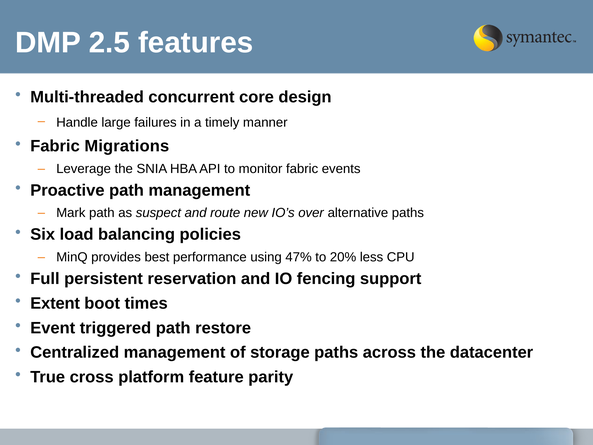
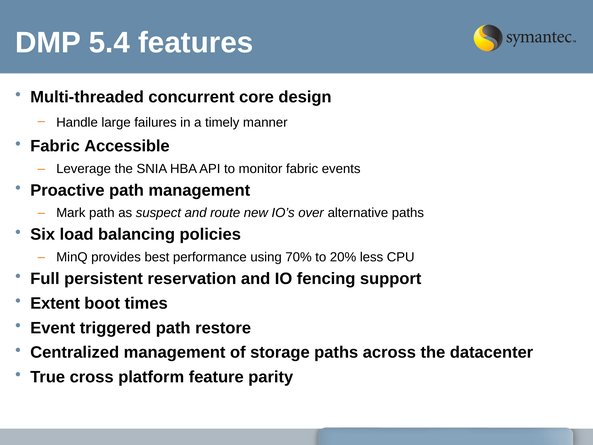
2.5: 2.5 -> 5.4 (109, 43)
Migrations: Migrations -> Accessible (127, 146)
47%: 47% -> 70% (299, 257)
